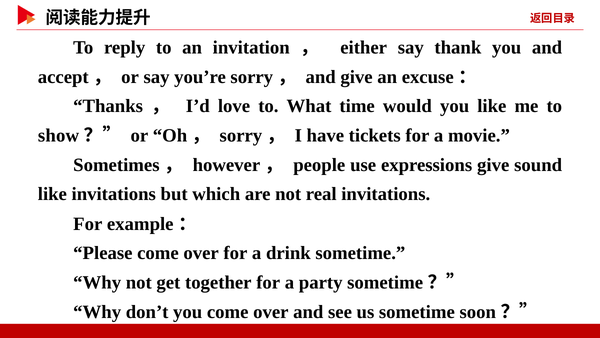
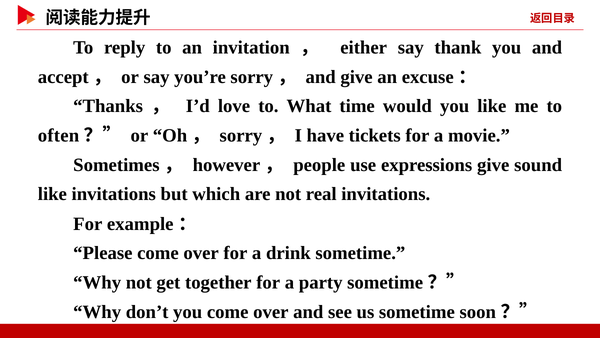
show: show -> often (59, 135)
